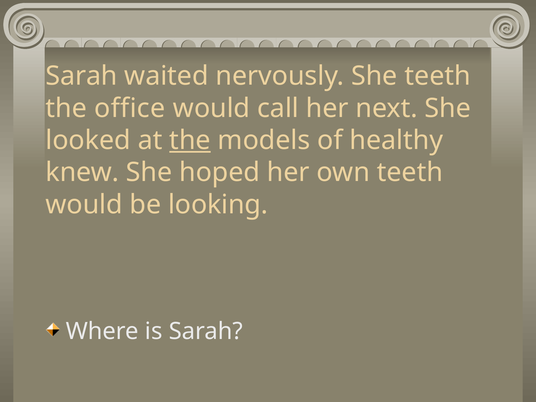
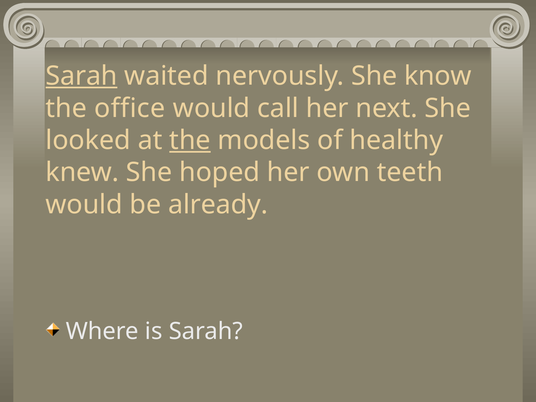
Sarah underline: none -> present (82, 76)
She teeth: teeth -> know (438, 76)
looking: looking -> already (218, 205)
